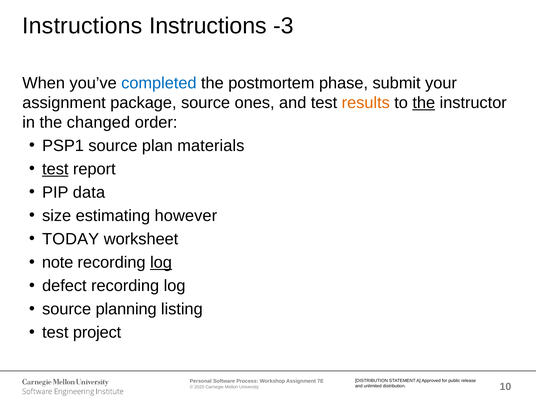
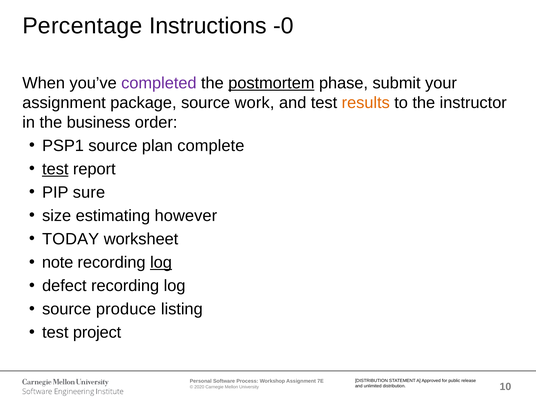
Instructions: Instructions -> Percentage (82, 26)
-3: -3 -> -0 (283, 26)
completed colour: blue -> purple (159, 83)
postmortem underline: none -> present (271, 83)
ones: ones -> work (255, 103)
the underline: present -> none (424, 103)
changed: changed -> business (99, 122)
materials: materials -> complete (211, 146)
data: data -> sure (89, 192)
planning: planning -> produce (126, 309)
